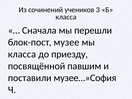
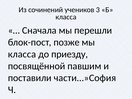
музее: музее -> позже (67, 42)
музее…»София: музее…»София -> части…»София (85, 78)
